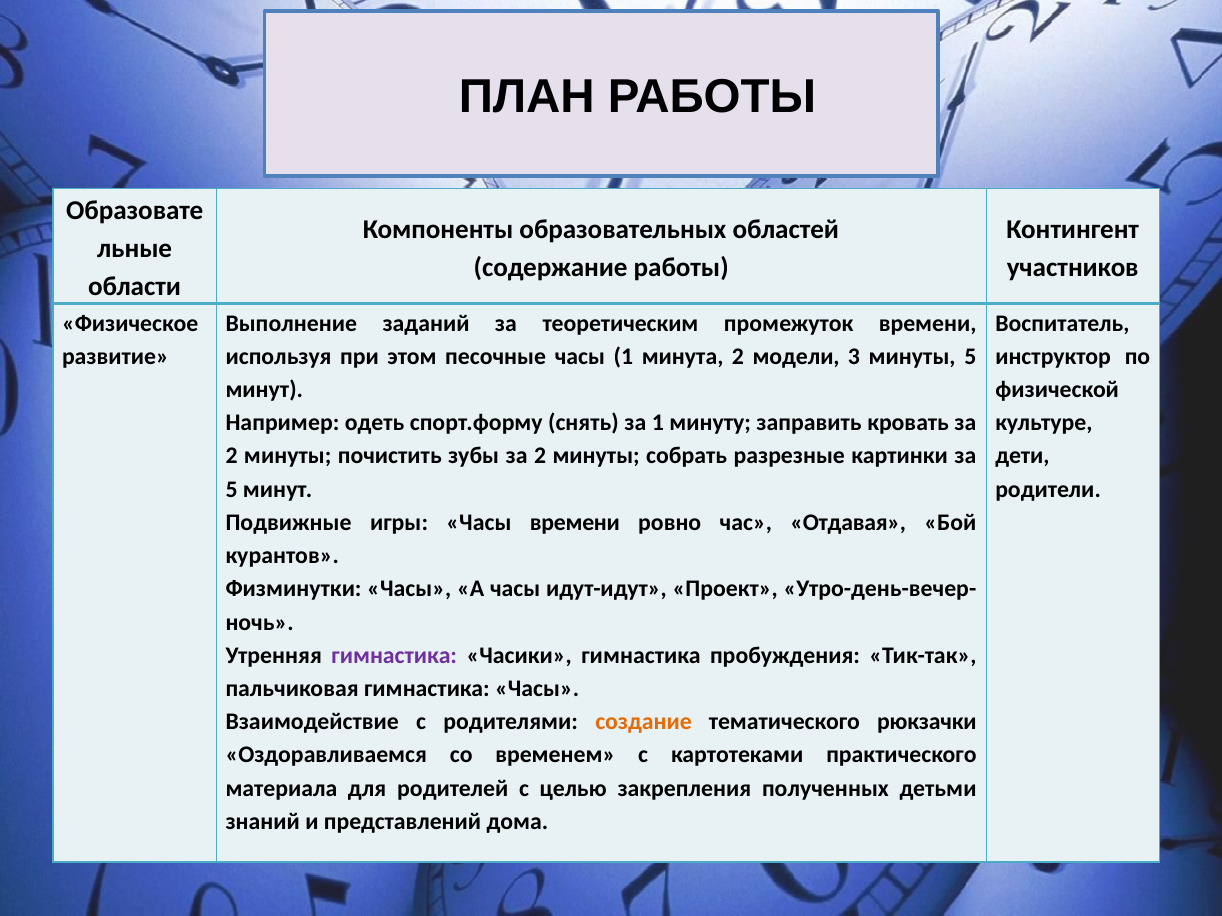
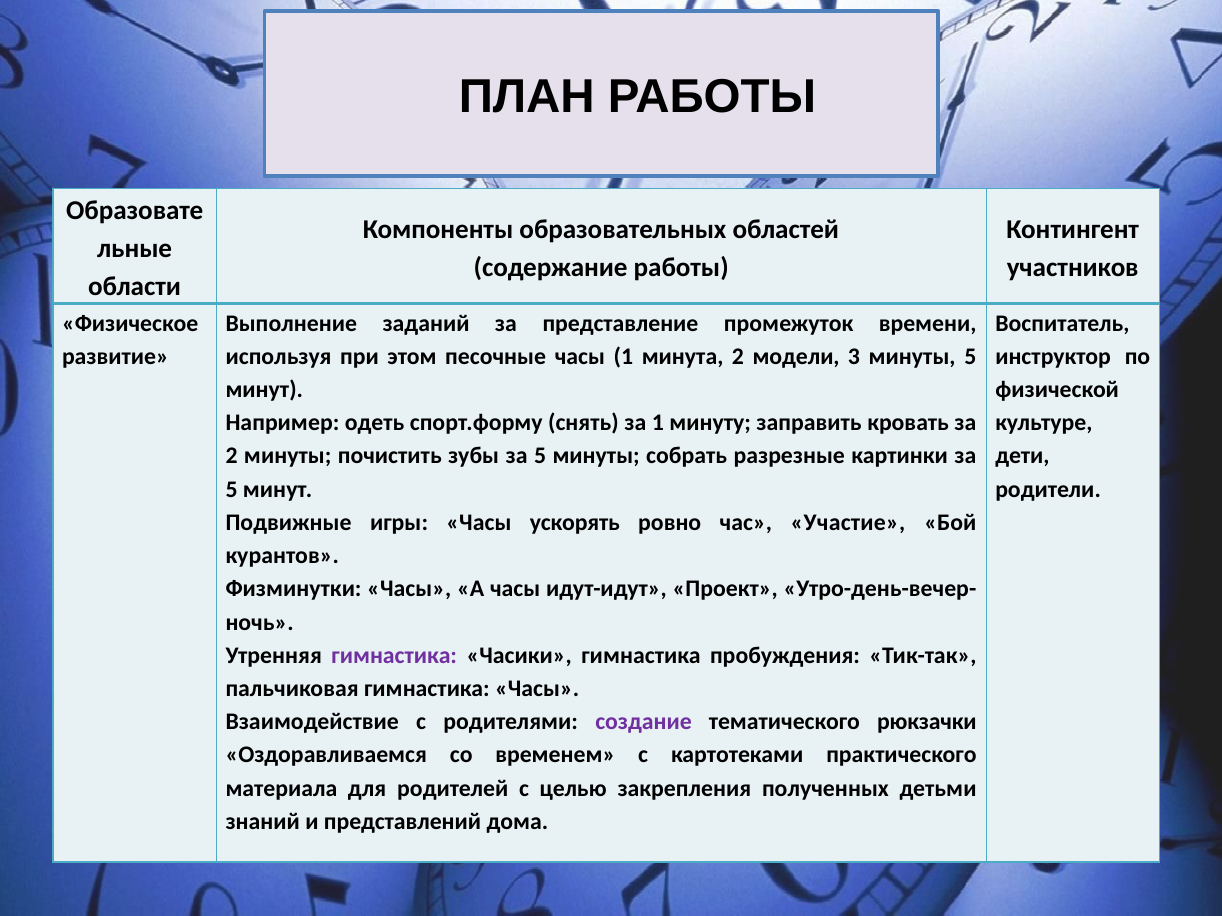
теоретическим: теоретическим -> представление (620, 323)
зубы за 2: 2 -> 5 (540, 456)
Часы времени: времени -> ускорять (575, 523)
Отдавая: Отдавая -> Участие (848, 523)
создание colour: orange -> purple (644, 722)
